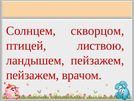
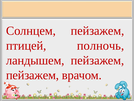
Солнцем скворцом: скворцом -> пейзажем (97, 31)
листвою: листвою -> полночь (101, 45)
